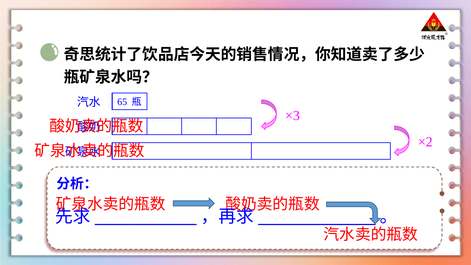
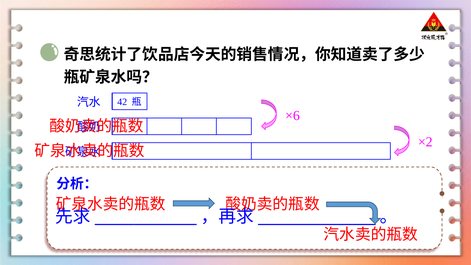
65: 65 -> 42 (122, 102)
×3: ×3 -> ×6 (292, 116)
